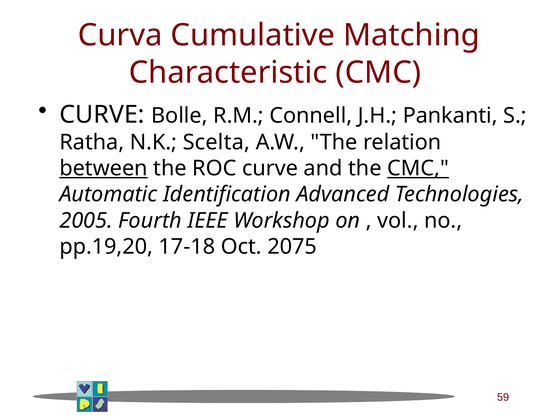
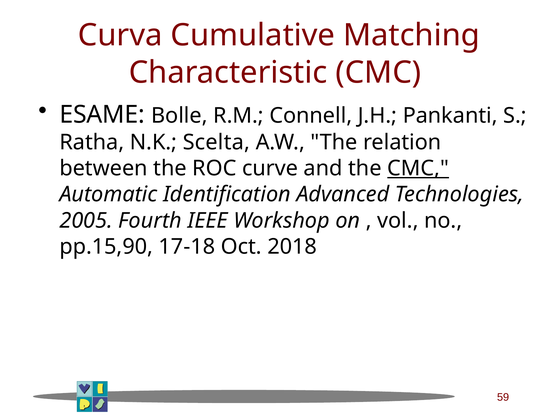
CURVE: CURVE -> ESAME (102, 114)
between underline: present -> none (104, 168)
pp.19,20: pp.19,20 -> pp.15,90 (106, 246)
2075: 2075 -> 2018 (292, 246)
